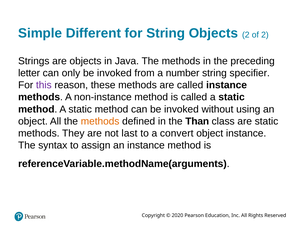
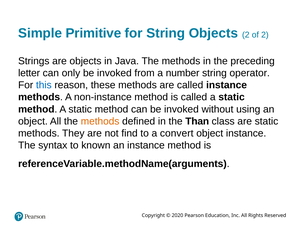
Different: Different -> Primitive (93, 33)
specifier: specifier -> operator (250, 73)
this colour: purple -> blue (44, 85)
last: last -> find (130, 134)
assign: assign -> known (96, 146)
